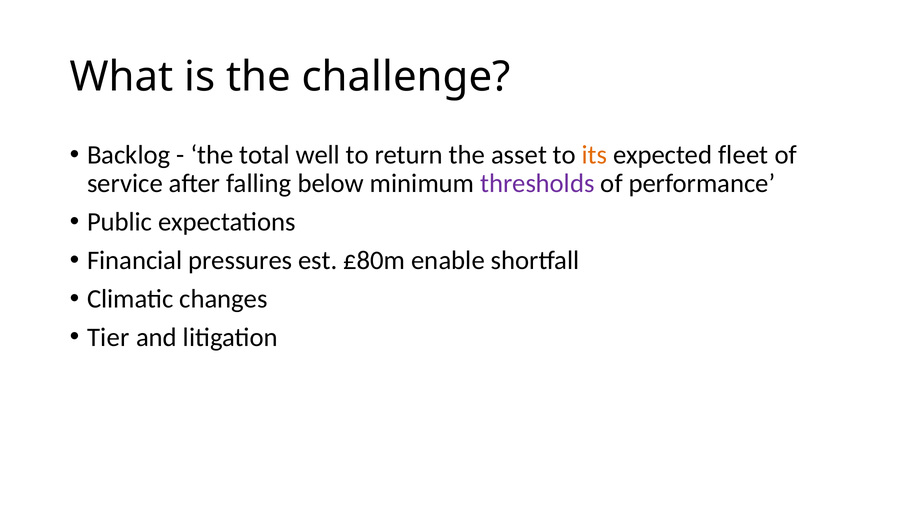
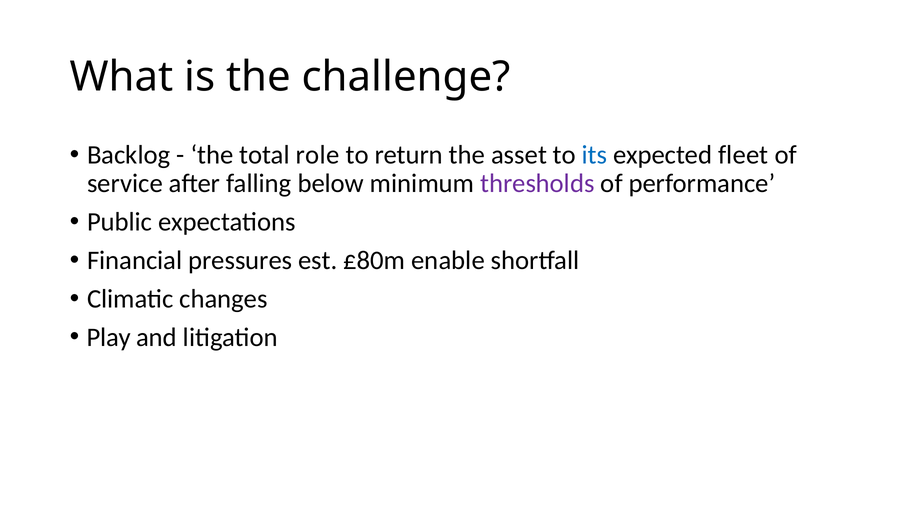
well: well -> role (318, 155)
its colour: orange -> blue (594, 155)
Tier: Tier -> Play (109, 337)
